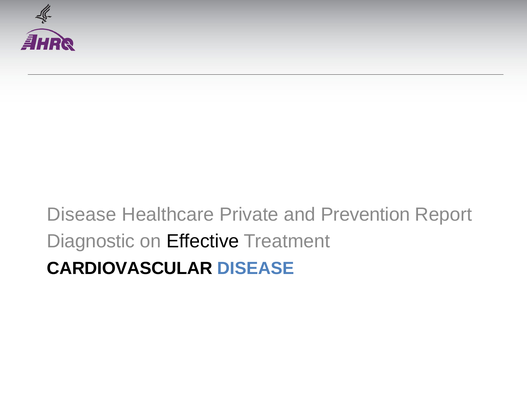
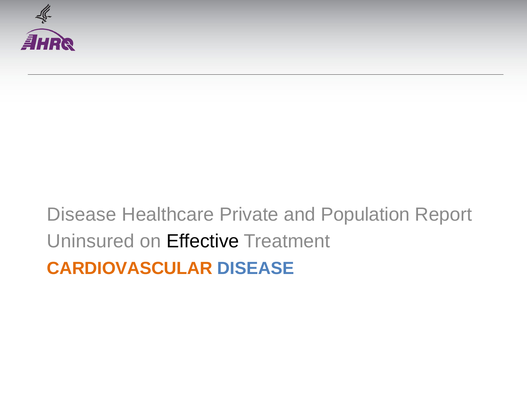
Prevention: Prevention -> Population (365, 215)
Diagnostic: Diagnostic -> Uninsured (91, 241)
CARDIOVASCULAR colour: black -> orange (130, 268)
